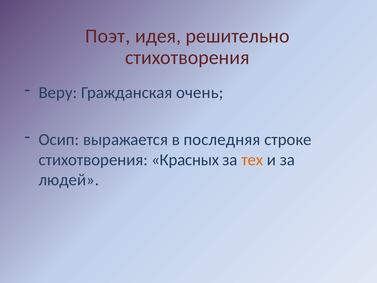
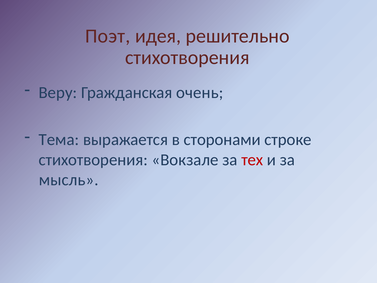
Осип: Осип -> Тема (59, 139)
последняя: последняя -> сторонами (222, 139)
Красных: Красных -> Вокзале (185, 160)
тех colour: orange -> red (252, 160)
людей: людей -> мысль (69, 180)
